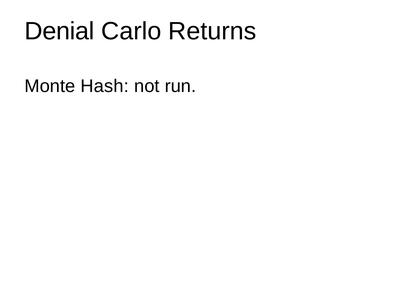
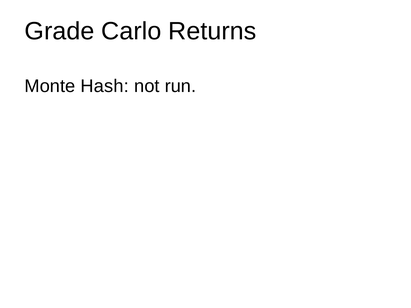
Denial: Denial -> Grade (59, 31)
